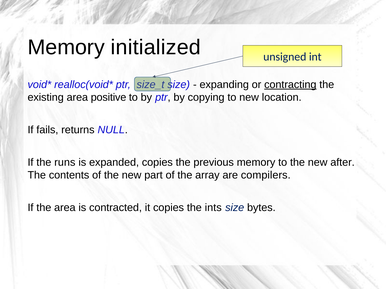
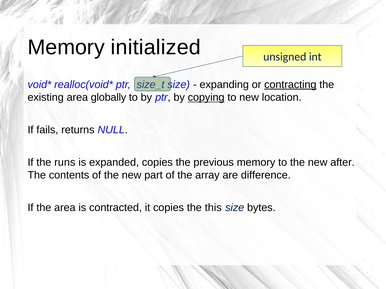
positive: positive -> globally (109, 98)
copying underline: none -> present (206, 98)
compilers: compilers -> difference (266, 175)
ints: ints -> this (213, 208)
